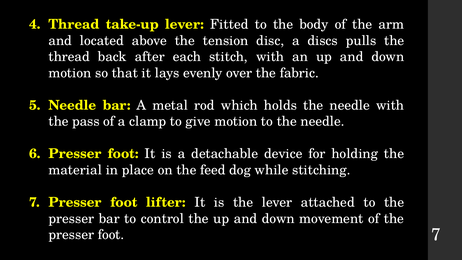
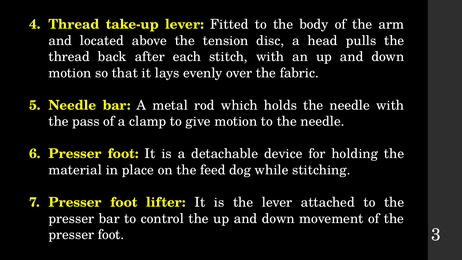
discs: discs -> head (323, 41)
foot 7: 7 -> 3 (436, 235)
